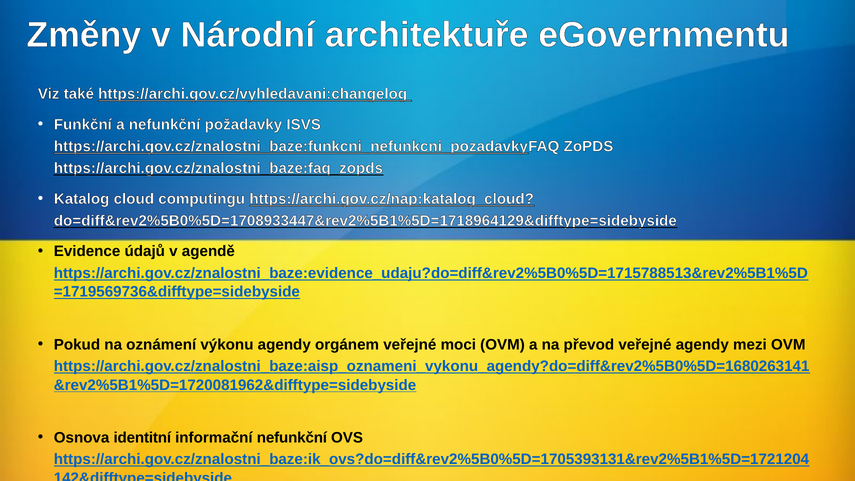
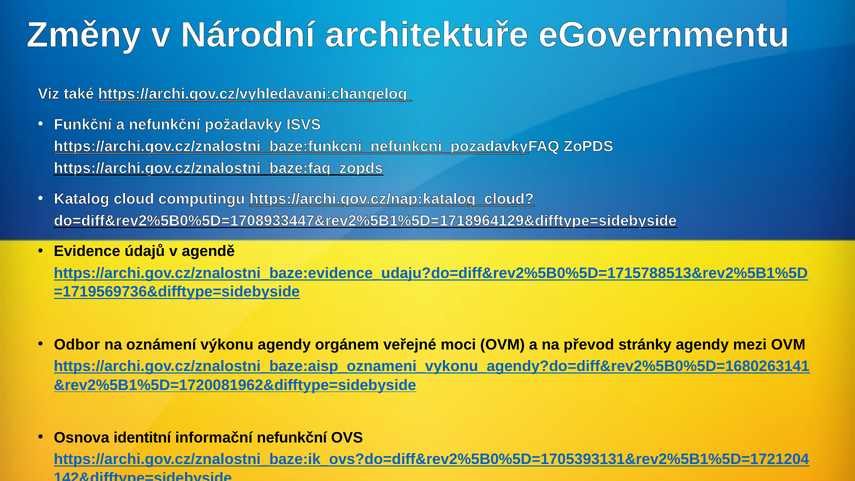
Pokud: Pokud -> Odbor (77, 344)
převod veřejné: veřejné -> stránky (645, 344)
